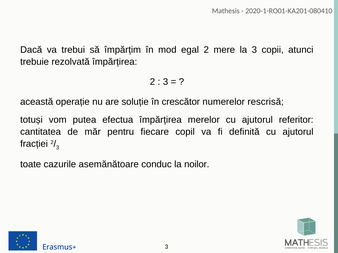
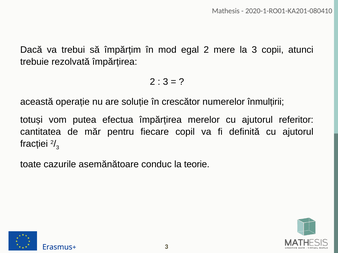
rescrisă: rescrisă -> înmulțirii (266, 102)
noilor: noilor -> teorie (197, 165)
